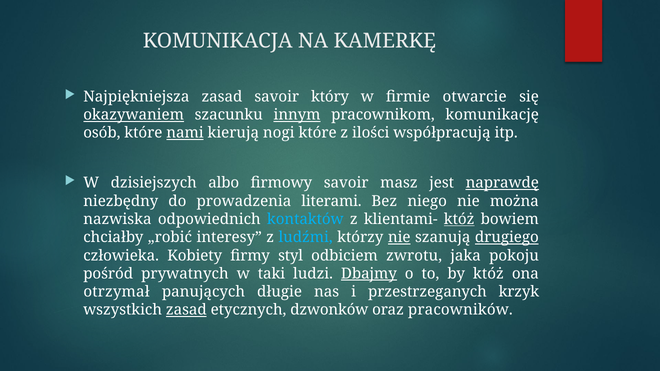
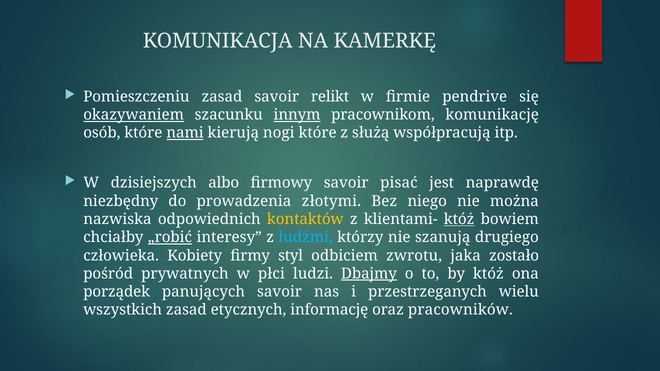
Najpiękniejsza: Najpiękniejsza -> Pomieszczeniu (136, 97)
który: który -> relikt (330, 97)
otwarcie: otwarcie -> pendrive (475, 97)
ilości: ilości -> służą (371, 133)
masz: masz -> pisać (399, 183)
naprawdę underline: present -> none (502, 183)
literami: literami -> złotymi (331, 201)
kontaktów colour: light blue -> yellow (305, 219)
„robić underline: none -> present (170, 238)
nie underline: present -> none (399, 238)
drugiego underline: present -> none (507, 238)
pokoju: pokoju -> zostało (514, 256)
taki: taki -> płci (271, 274)
otrzymał: otrzymał -> porządek (117, 292)
panujących długie: długie -> savoir (280, 292)
krzyk: krzyk -> wielu (519, 292)
zasad underline: present -> none (186, 310)
dzwonków: dzwonków -> informację (329, 310)
